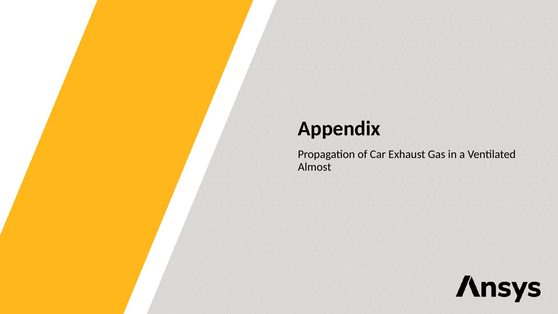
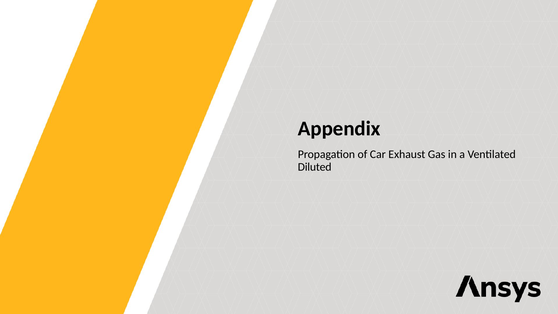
Almost: Almost -> Diluted (315, 167)
